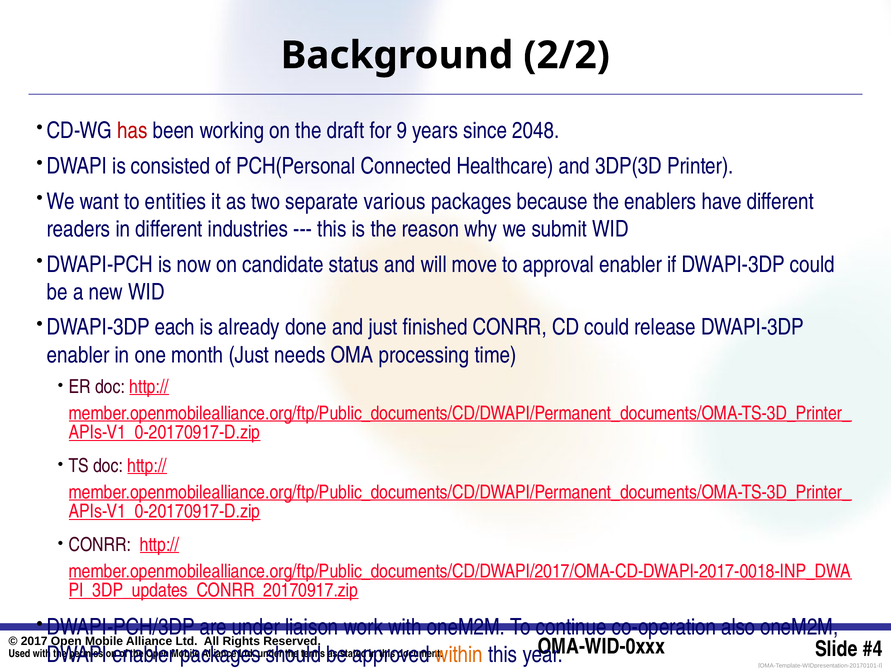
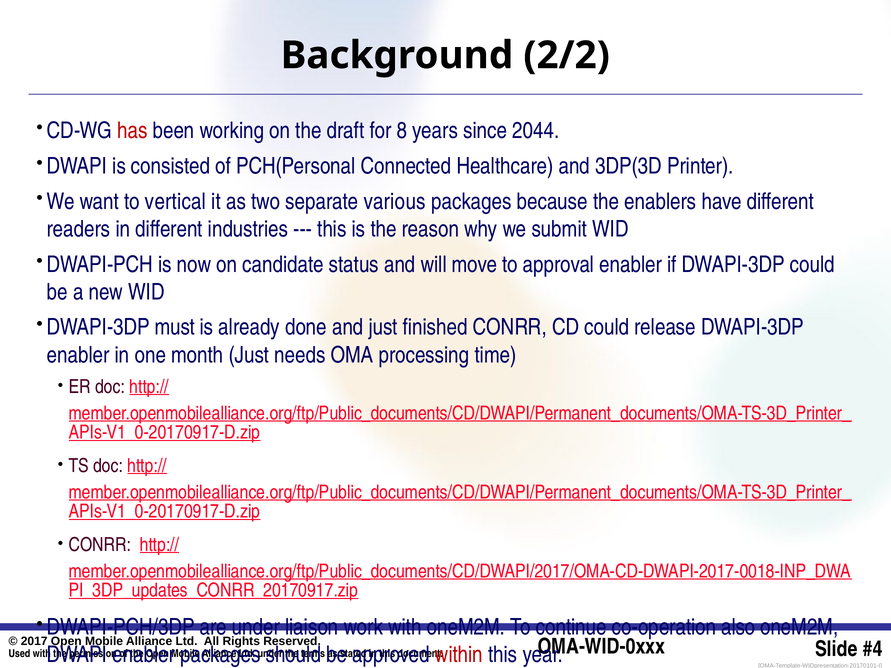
9: 9 -> 8 (402, 131)
2048: 2048 -> 2044 (536, 131)
entities: entities -> vertical (176, 202)
each: each -> must (175, 328)
within colour: orange -> red (459, 655)
